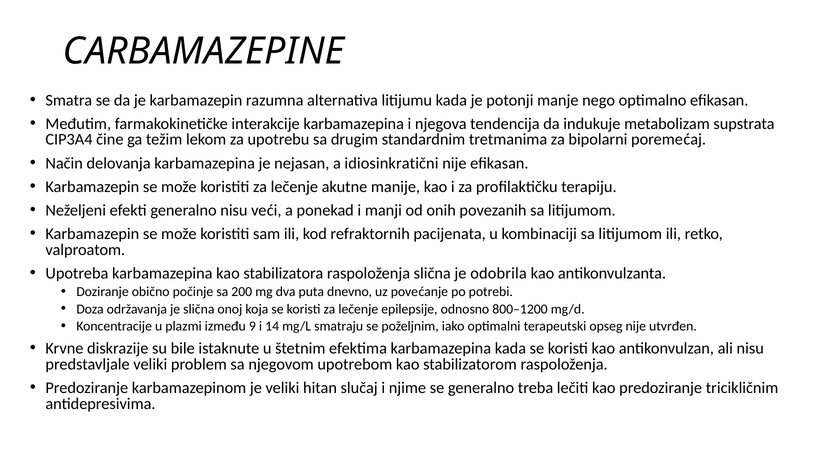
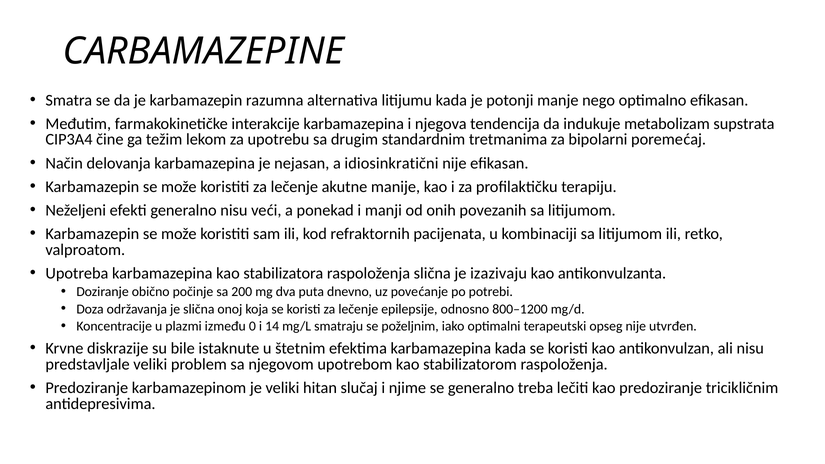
odobrila: odobrila -> izazivaju (499, 273)
9: 9 -> 0 (252, 326)
